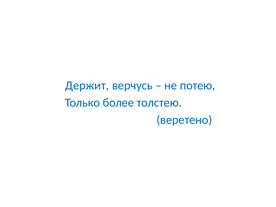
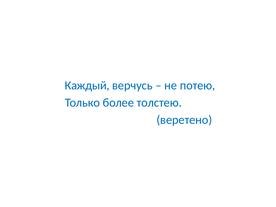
Держит: Держит -> Каждый (87, 86)
